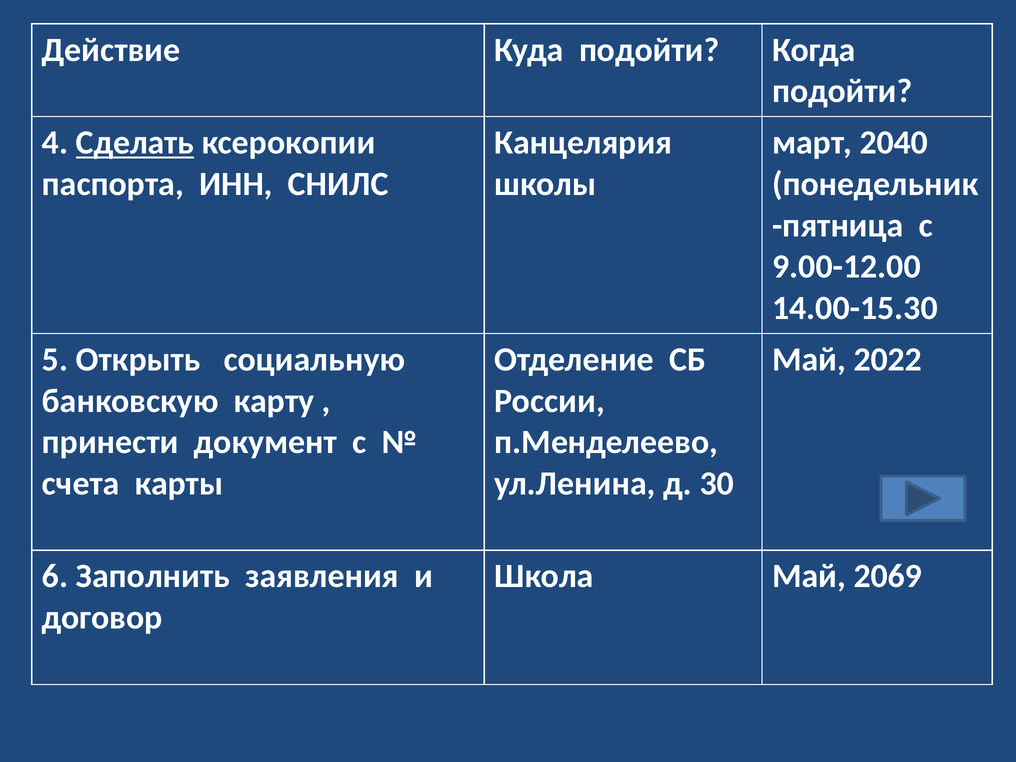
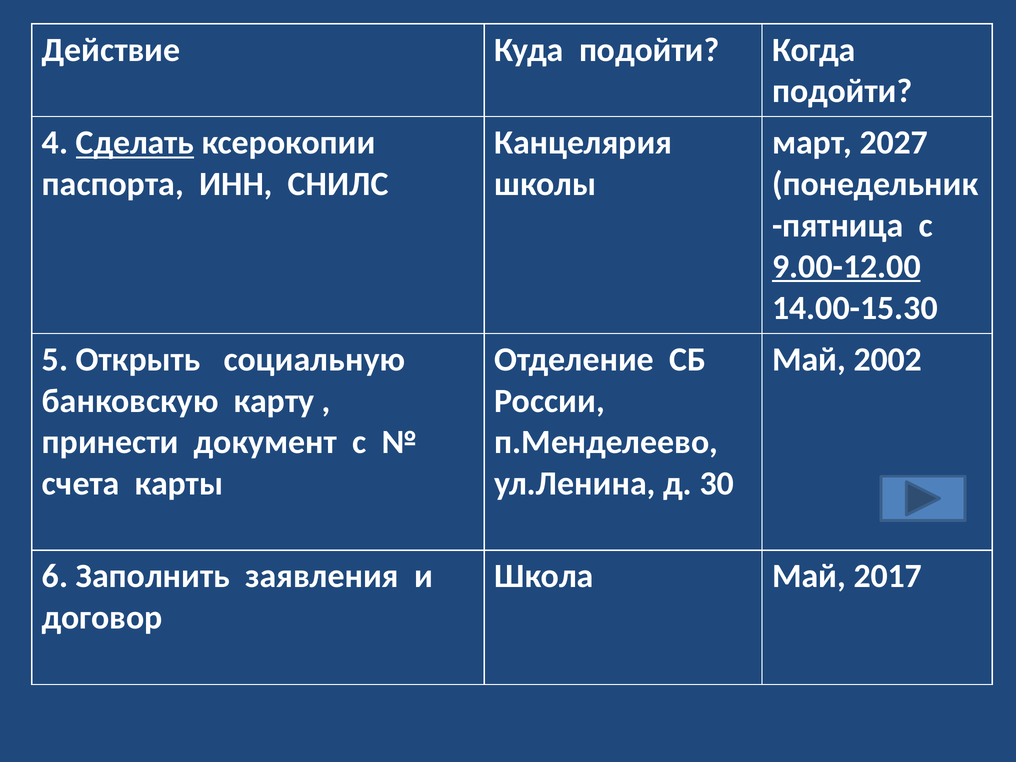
2040: 2040 -> 2027 (894, 143)
9.00-12.00 underline: none -> present (846, 267)
2022: 2022 -> 2002 (888, 360)
2069: 2069 -> 2017 (888, 576)
